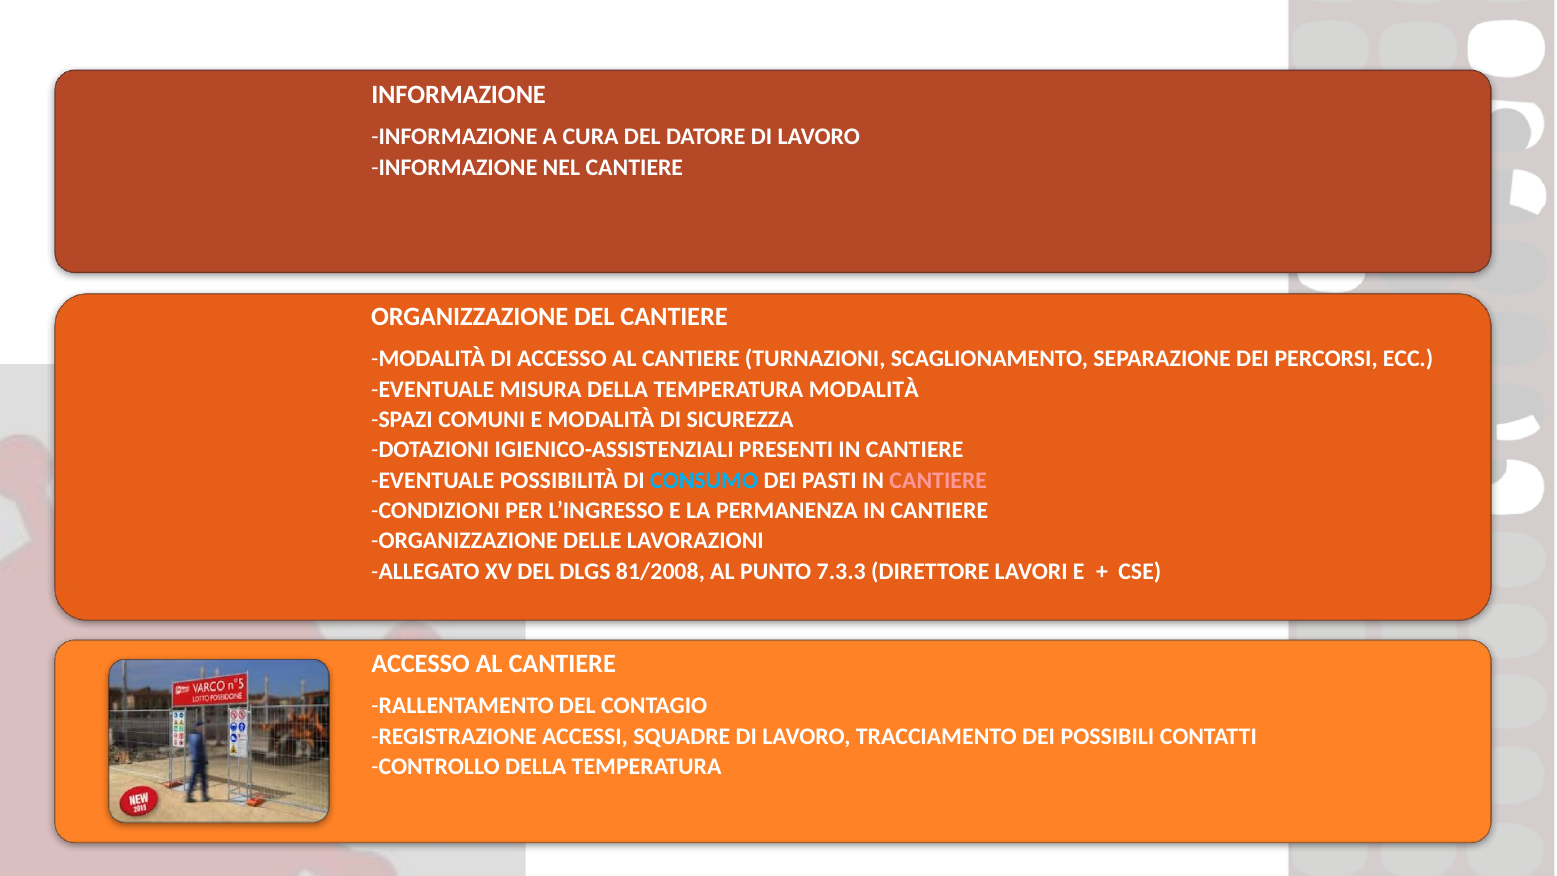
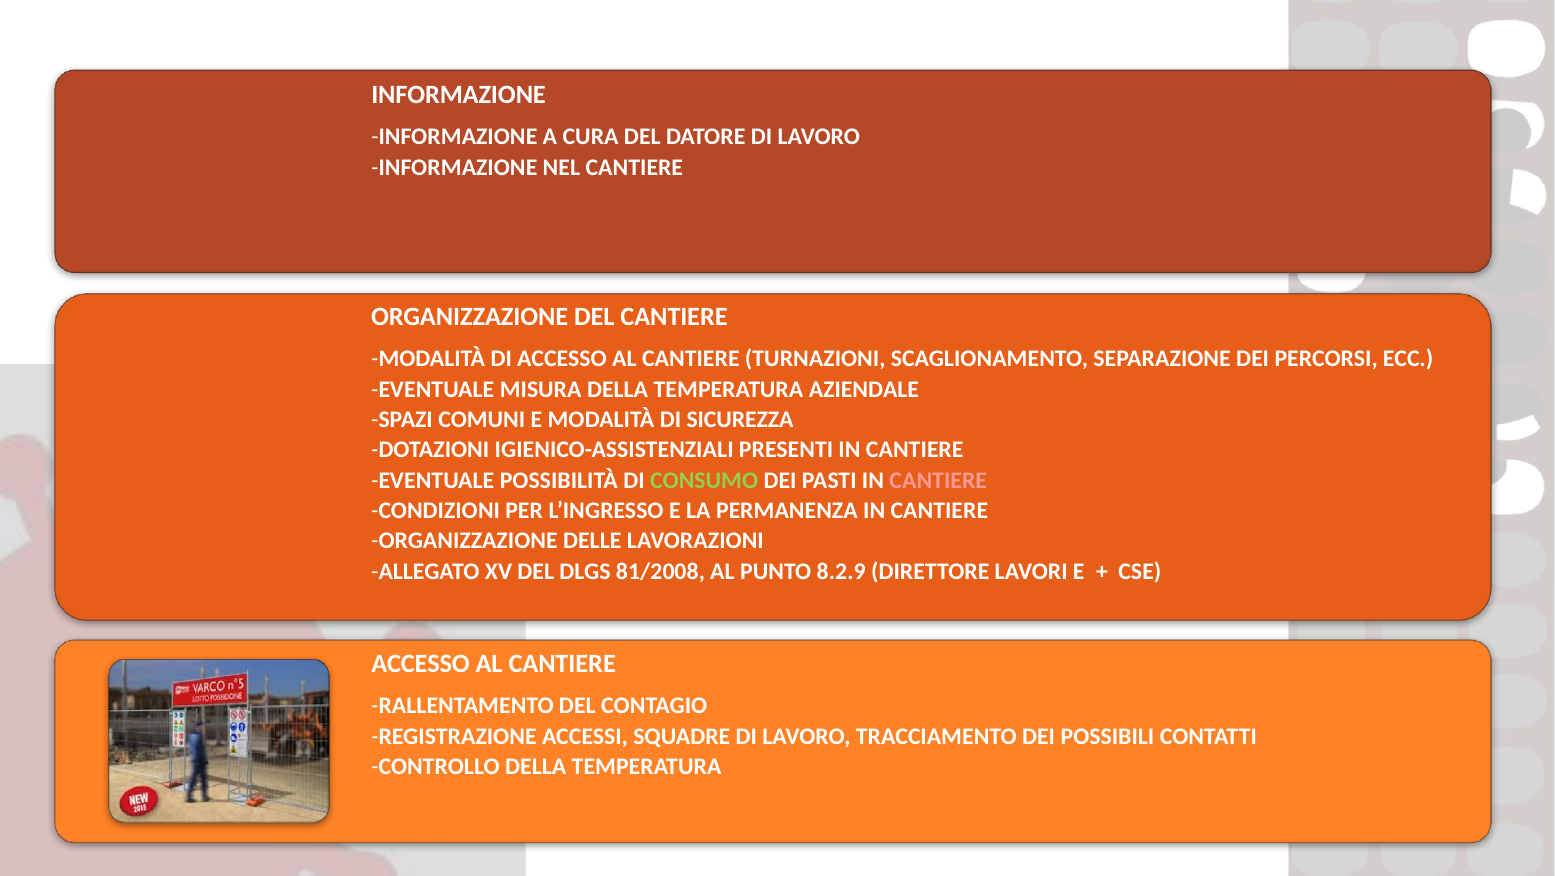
TEMPERATURA MODALITÀ: MODALITÀ -> AZIENDALE (864, 390)
CONSUMO colour: light blue -> light green (704, 480)
7.3.3: 7.3.3 -> 8.2.9 (841, 571)
